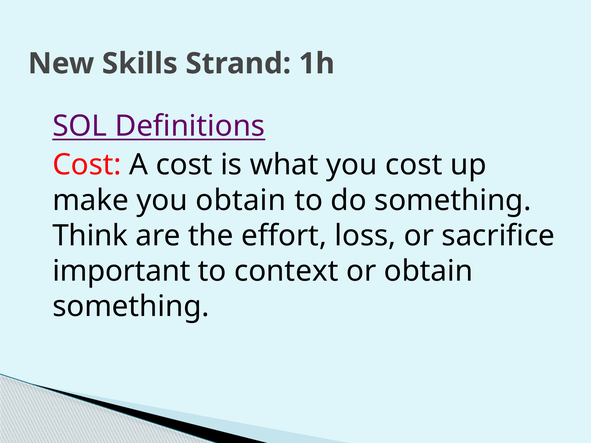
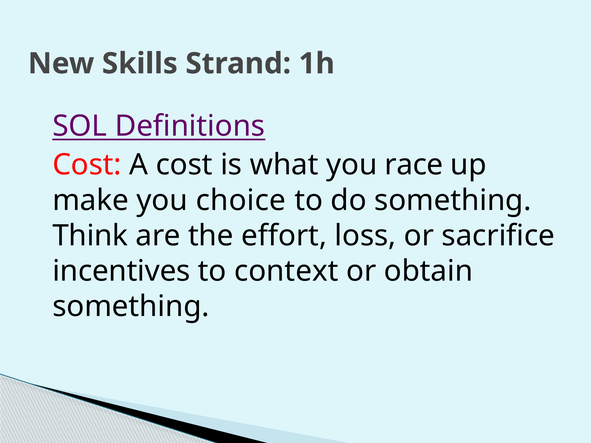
you cost: cost -> race (414, 165)
you obtain: obtain -> choice (241, 200)
important: important -> incentives (121, 271)
